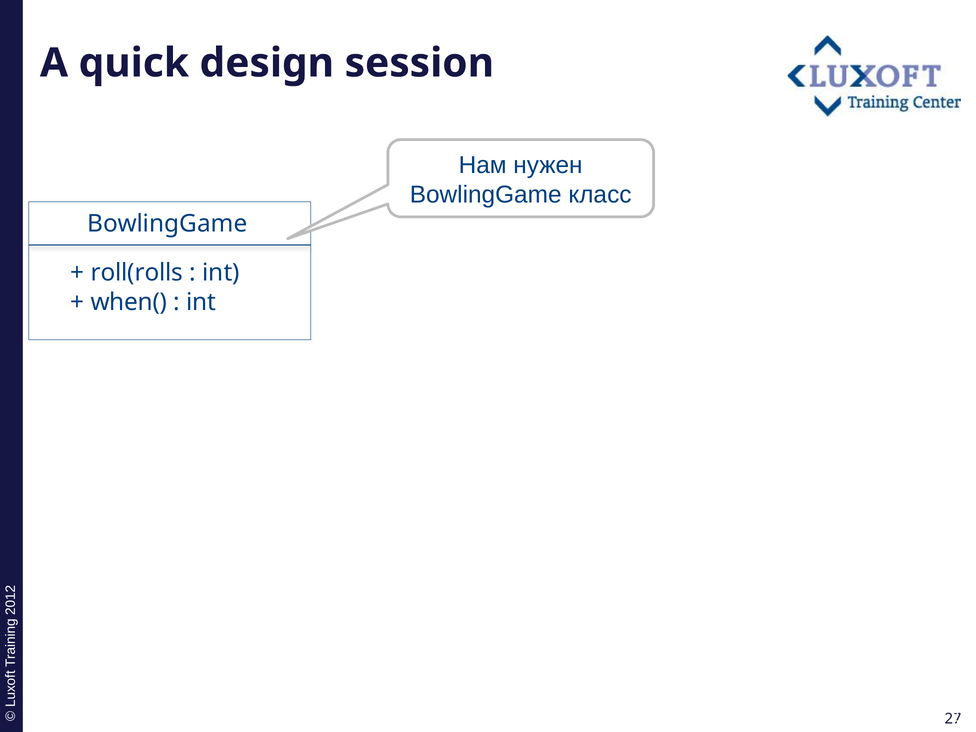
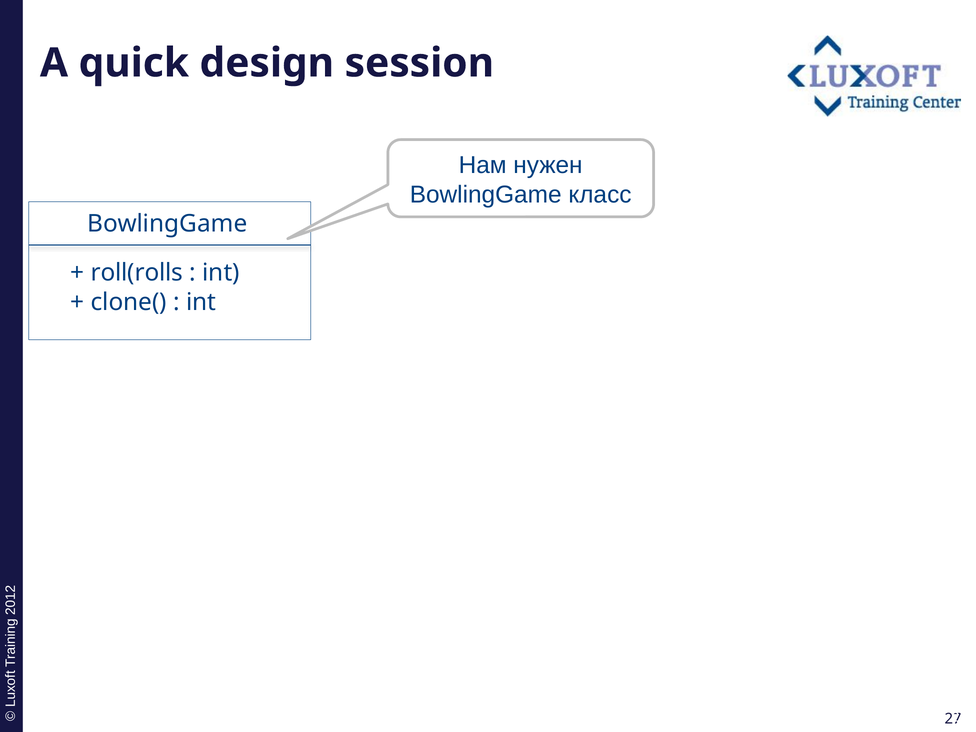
when(: when( -> clone( (129, 302)
